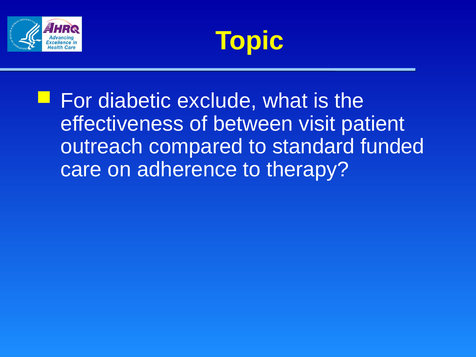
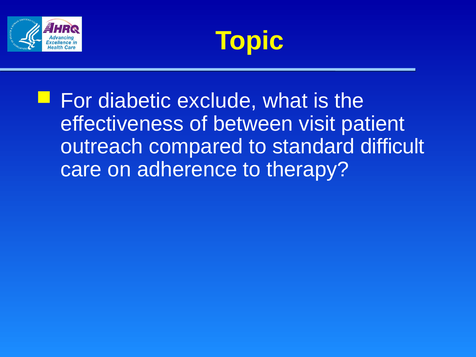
funded: funded -> difficult (392, 147)
